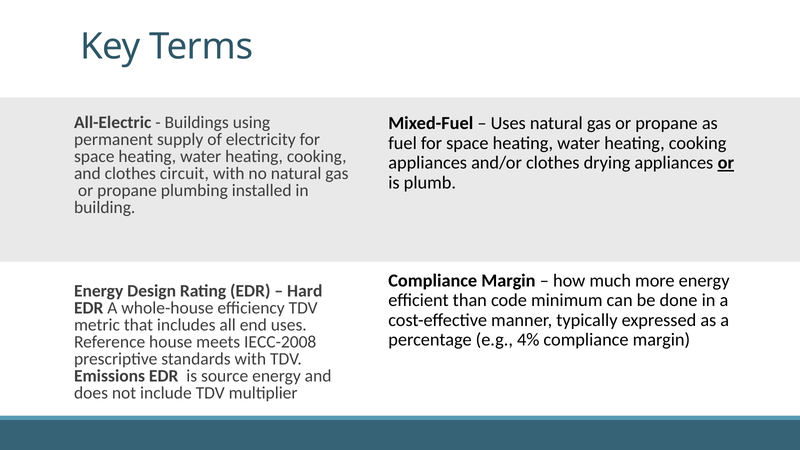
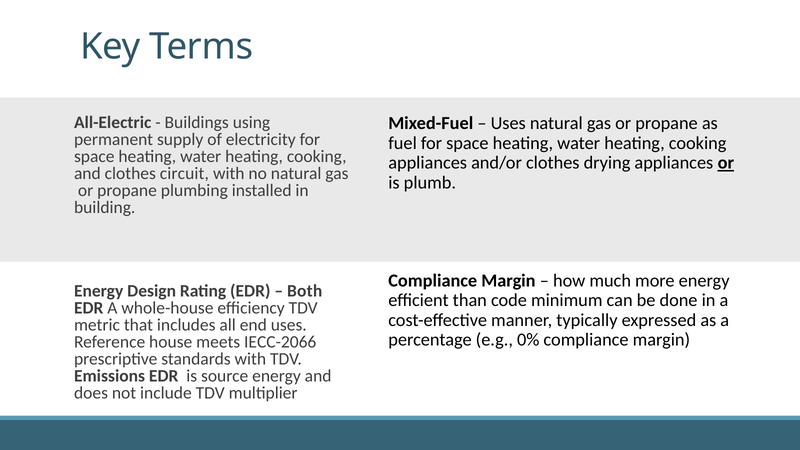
Hard: Hard -> Both (305, 291)
4%: 4% -> 0% (528, 340)
IECC-2008: IECC-2008 -> IECC-2066 (280, 342)
